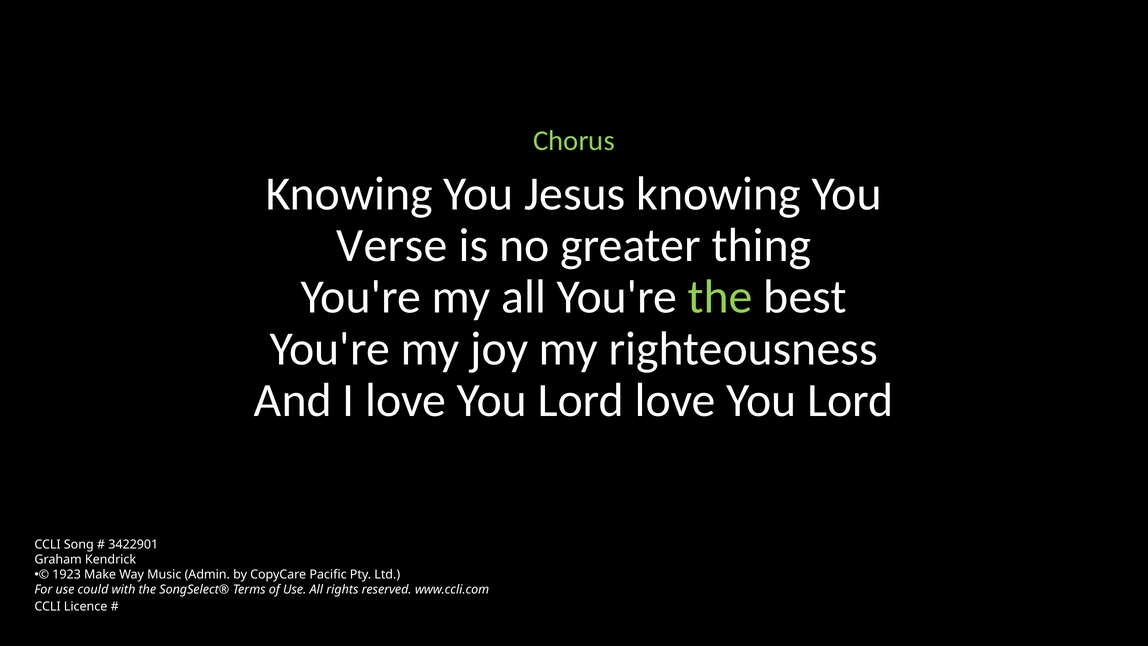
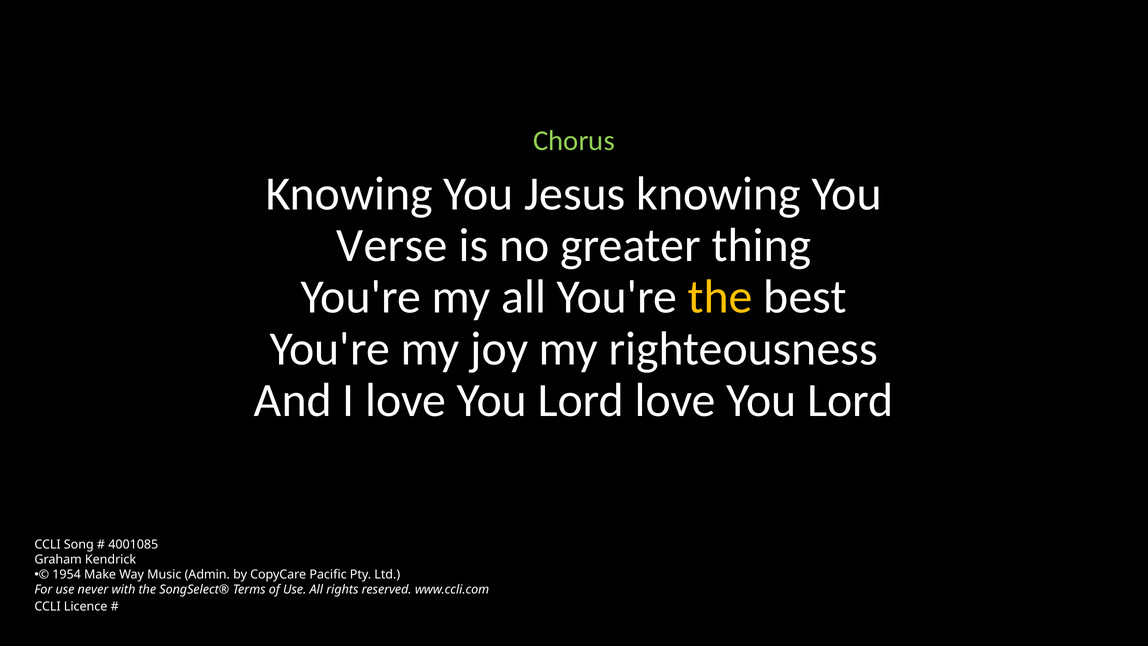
the colour: light green -> yellow (720, 297)
3422901: 3422901 -> 4001085 (133, 544)
1923: 1923 -> 1954 (67, 575)
could: could -> never (93, 590)
